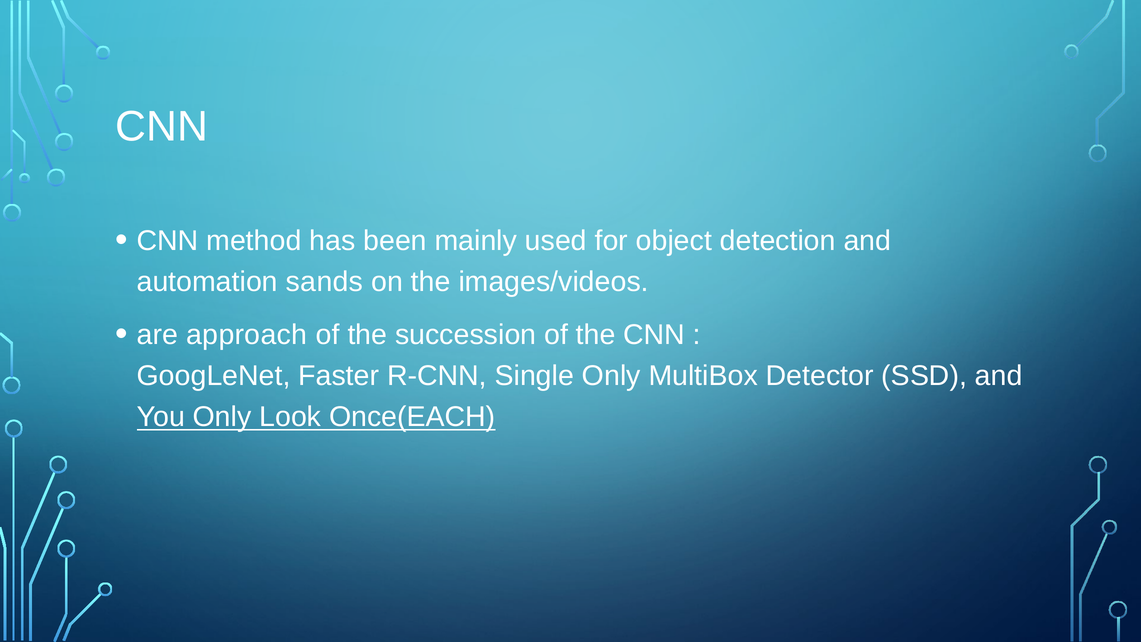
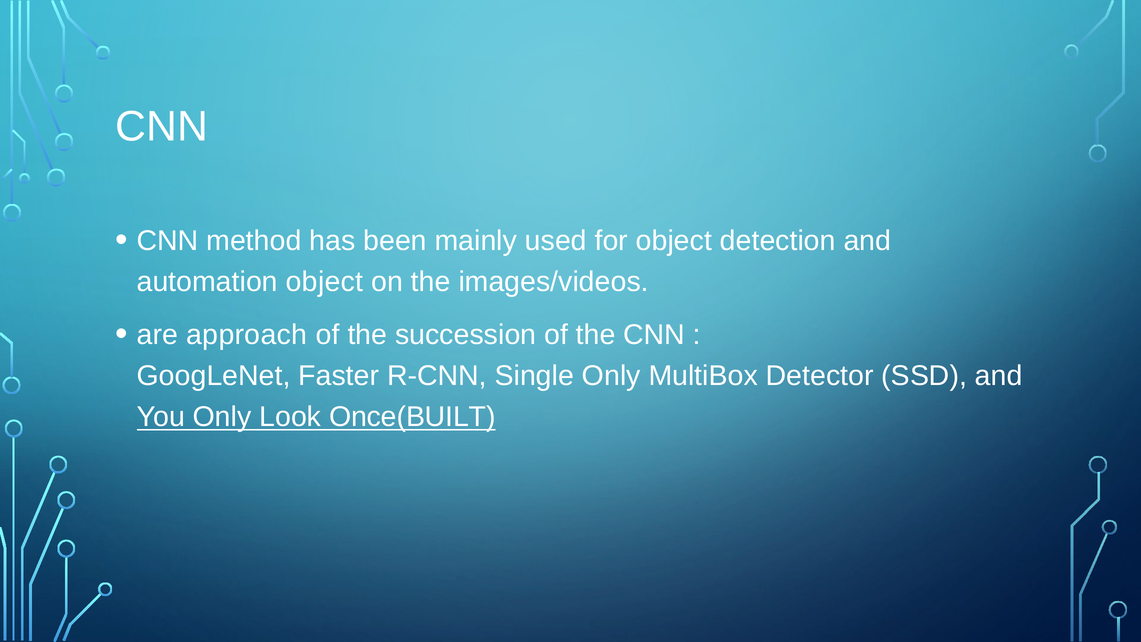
automation sands: sands -> object (324, 282)
Once(EACH: Once(EACH -> Once(BUILT (412, 417)
